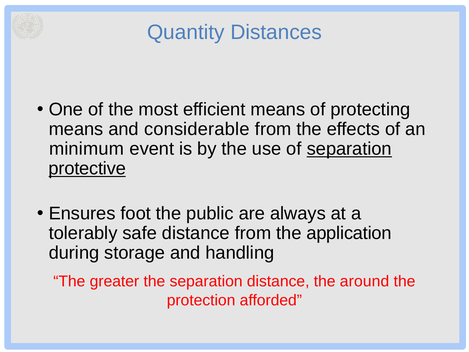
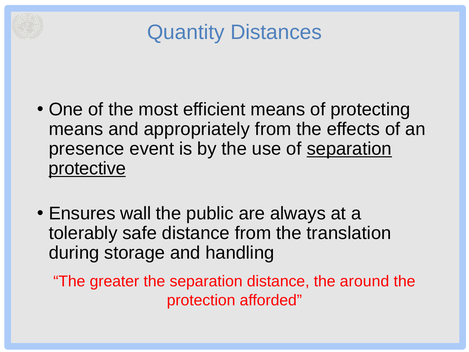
considerable: considerable -> appropriately (197, 129)
minimum: minimum -> presence (87, 149)
foot: foot -> wall (136, 213)
application: application -> translation (349, 233)
